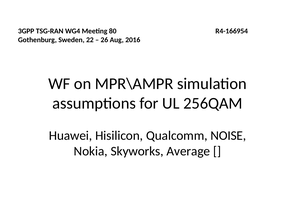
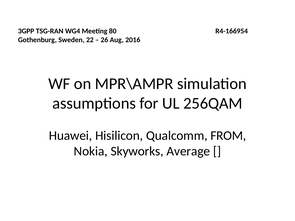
NOISE: NOISE -> FROM (228, 136)
